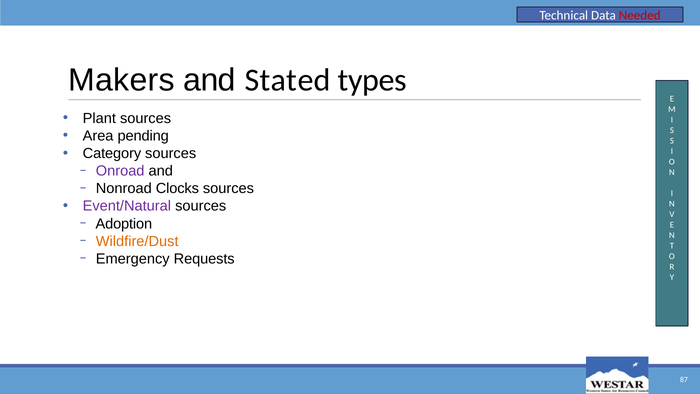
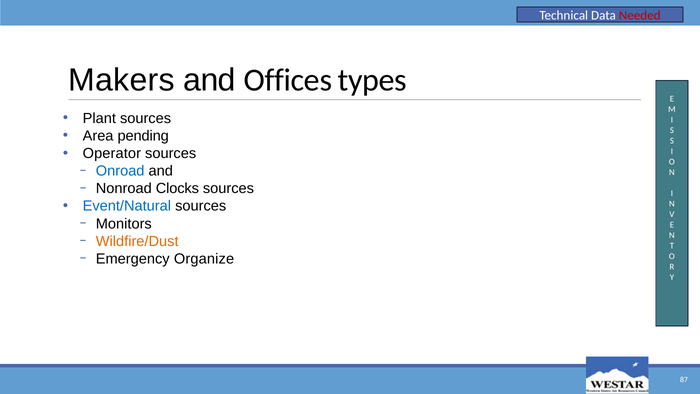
Stated: Stated -> Offices (288, 80)
Category: Category -> Operator (112, 153)
Onroad colour: purple -> blue (120, 171)
Event/Natural colour: purple -> blue (127, 206)
Adoption: Adoption -> Monitors (124, 224)
Requests: Requests -> Organize (204, 259)
